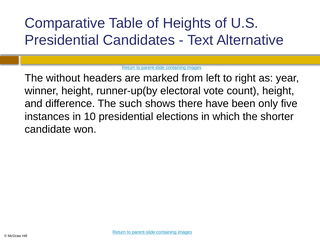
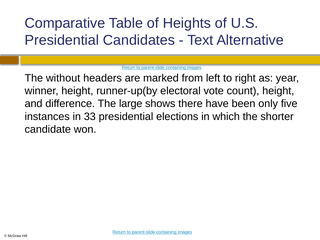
such: such -> large (131, 104)
10: 10 -> 33 (90, 116)
